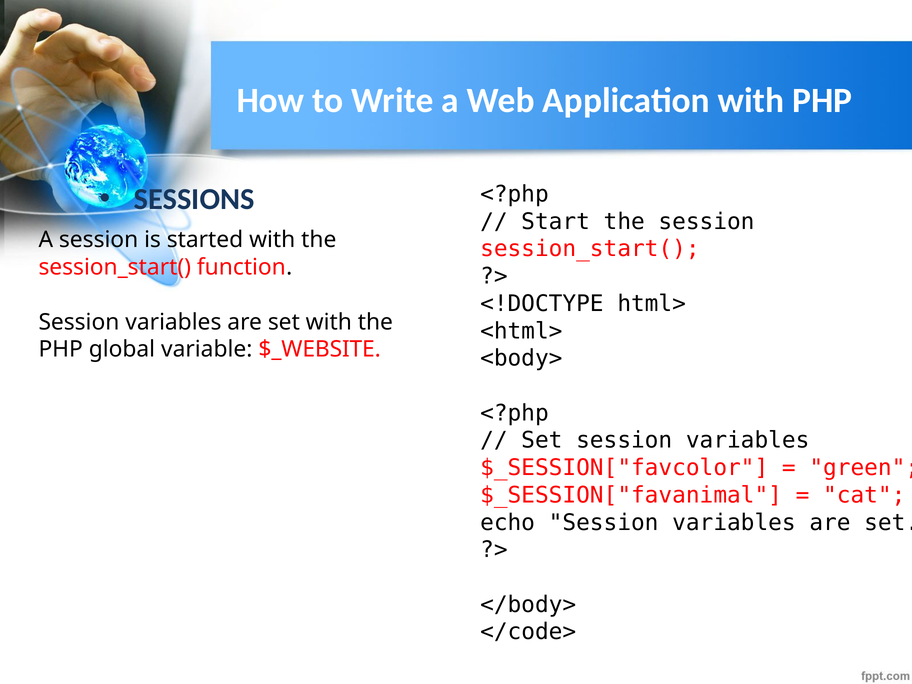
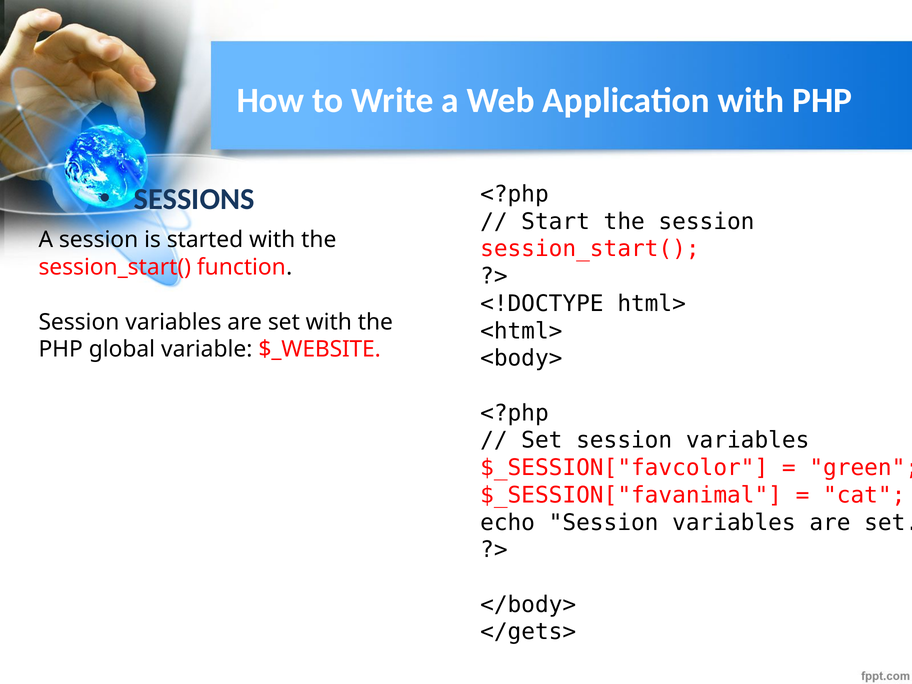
</code>: </code> -> </gets> (528, 632)
